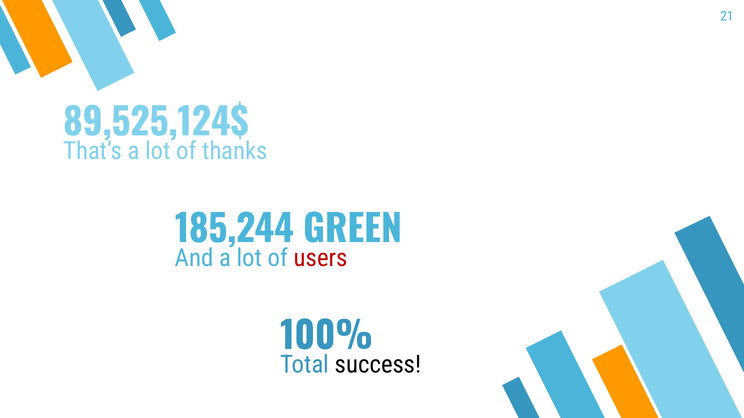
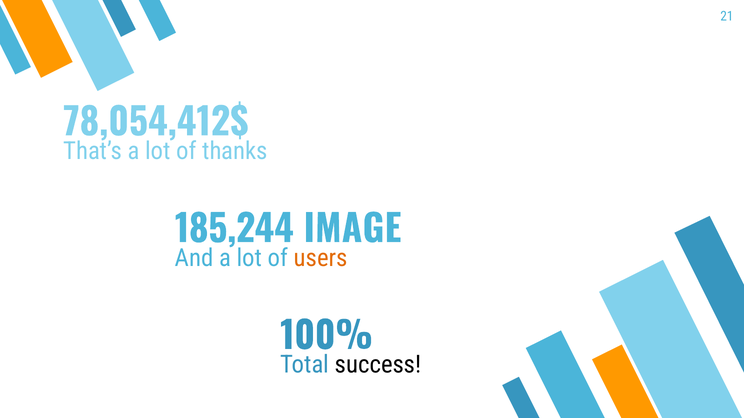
89,525,124$: 89,525,124$ -> 78,054,412$ (156, 123)
GREEN: GREEN -> IMAGE (352, 230)
users colour: red -> orange (321, 258)
